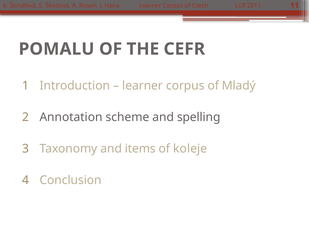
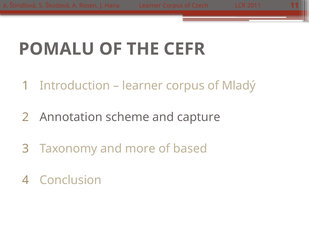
spelling: spelling -> capture (199, 117)
items: items -> more (140, 148)
koleje: koleje -> based (190, 148)
